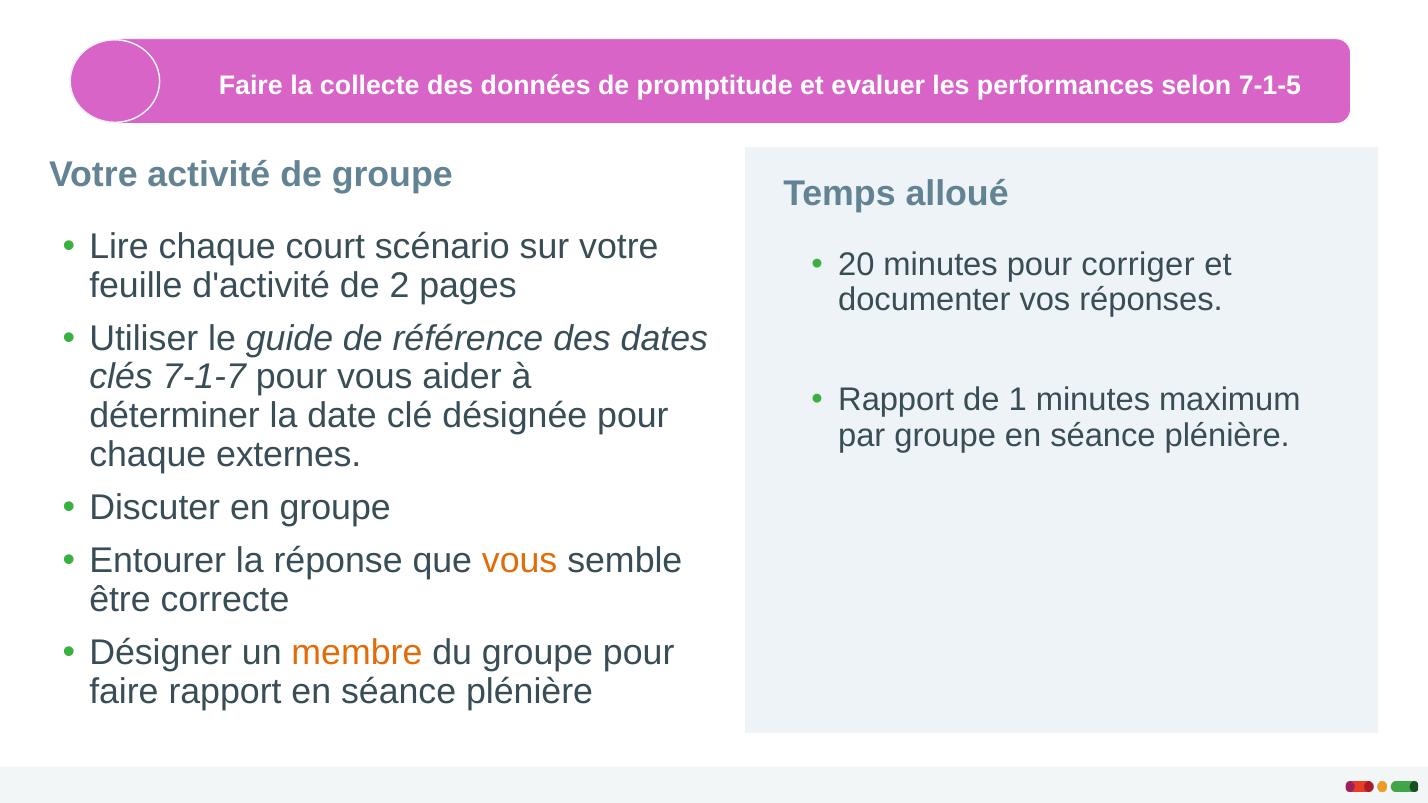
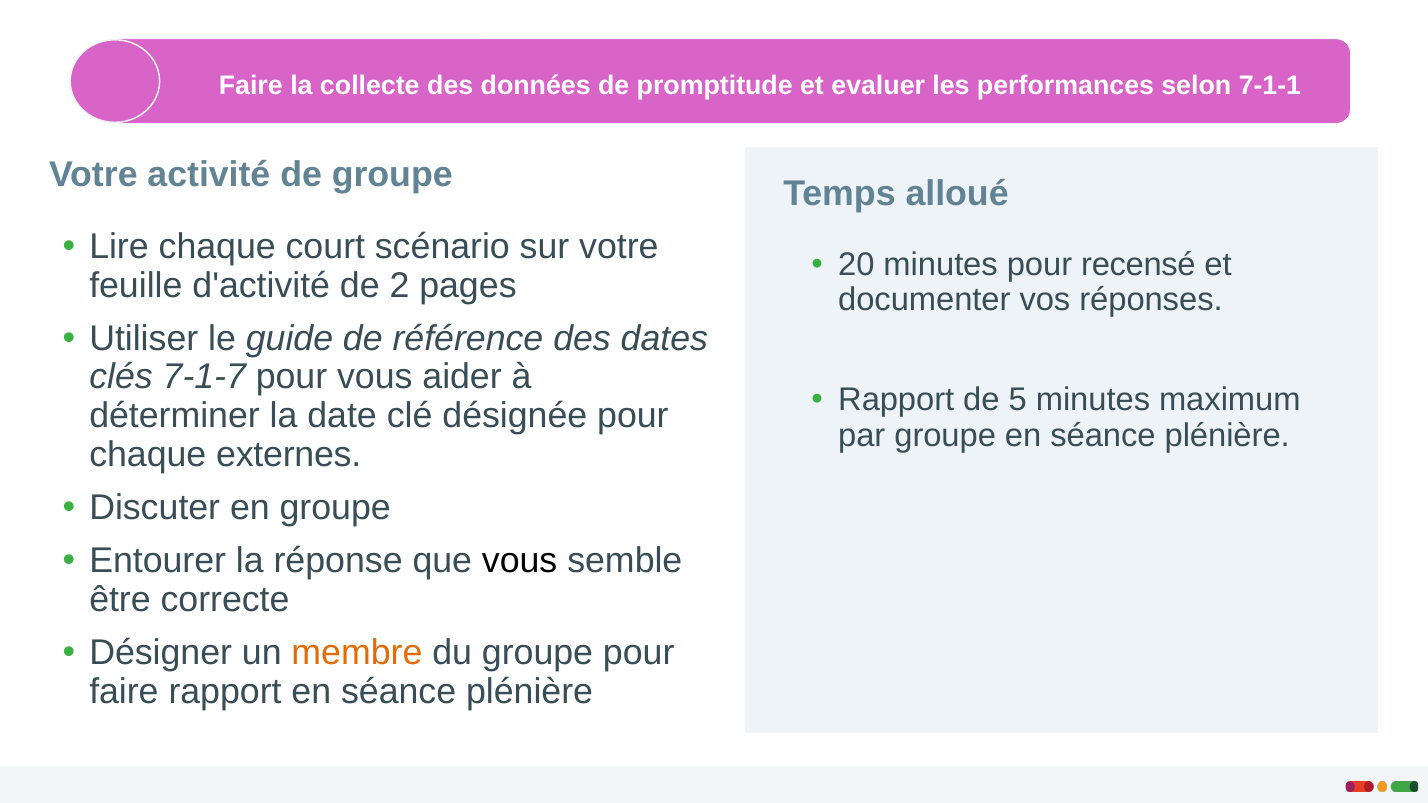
7-1-5: 7-1-5 -> 7-1-1 (1270, 85)
corriger: corriger -> recensé (1138, 265)
1: 1 -> 5 (1018, 400)
vous colour: orange -> black (520, 561)
